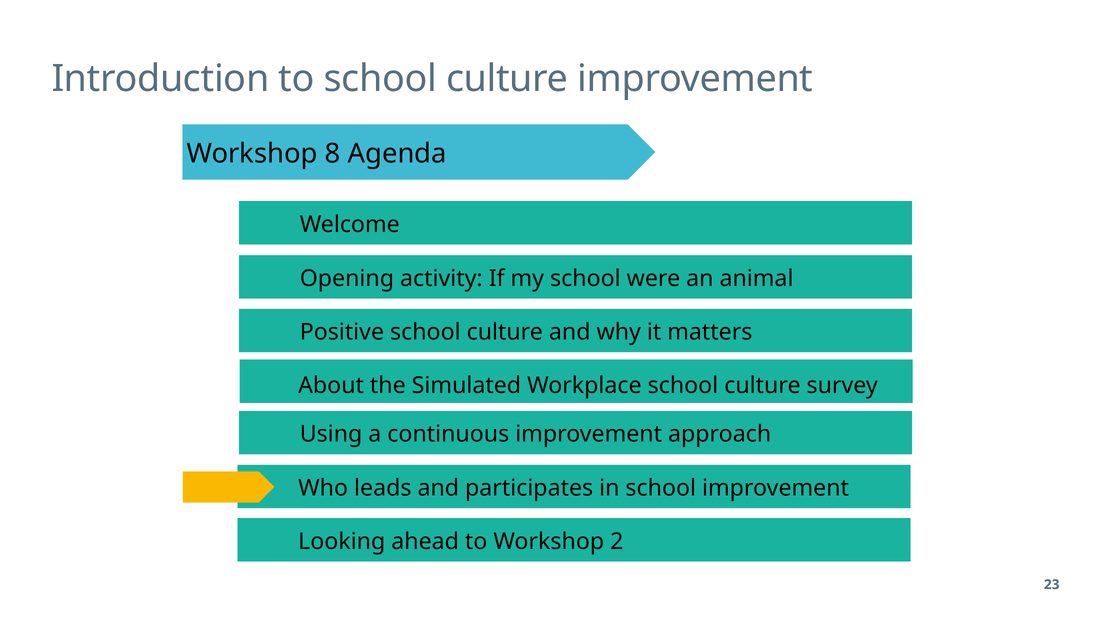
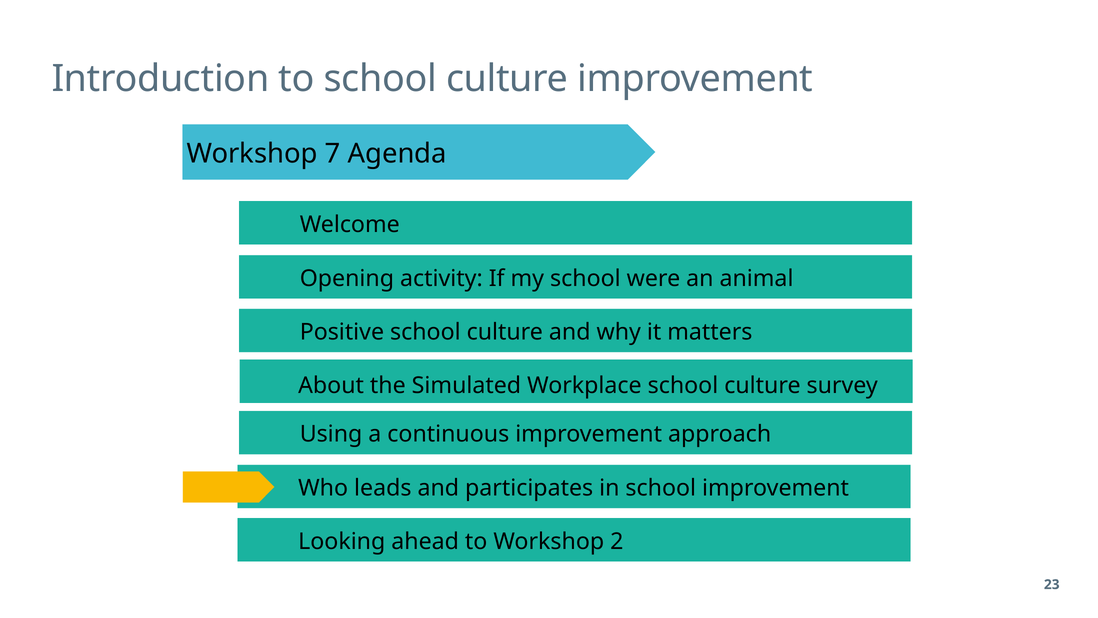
8: 8 -> 7 (333, 154)
